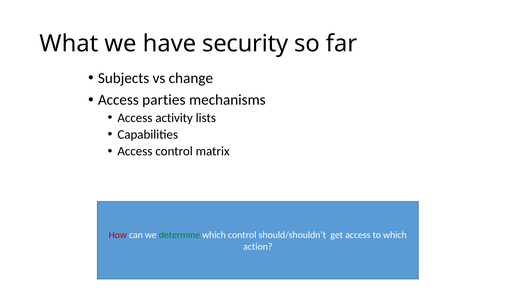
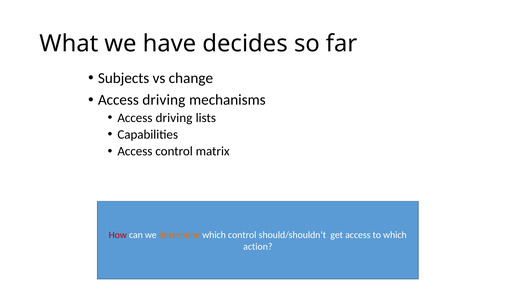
security: security -> decides (245, 44)
parties: parties -> driving (164, 100)
activity: activity -> driving (174, 118)
determine colour: green -> orange (180, 235)
